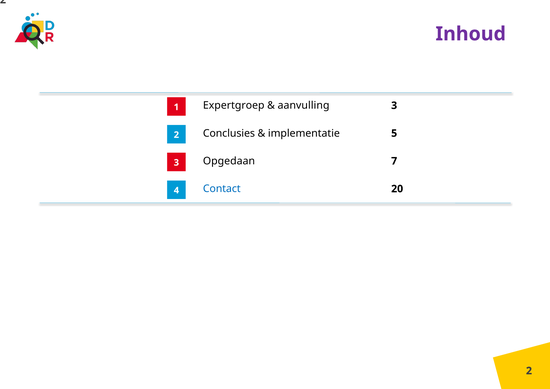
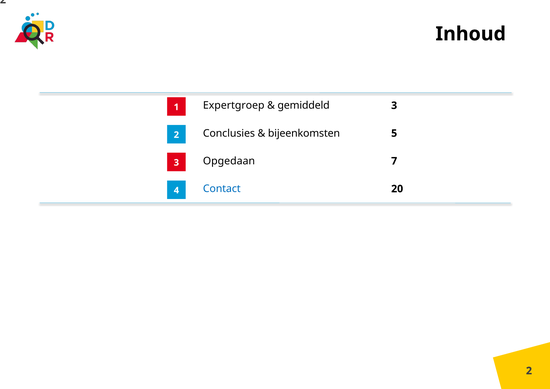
Inhoud colour: purple -> black (471, 34)
aanvulling: aanvulling -> gemiddeld (304, 106)
implementatie: implementatie -> bijeenkomsten (304, 133)
